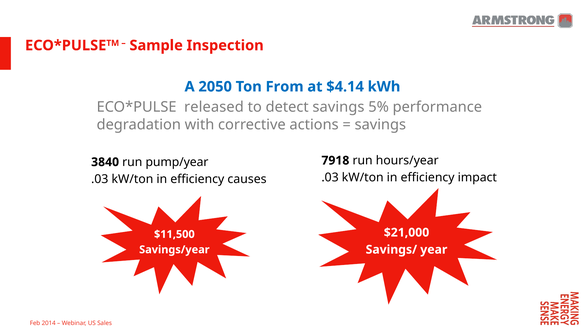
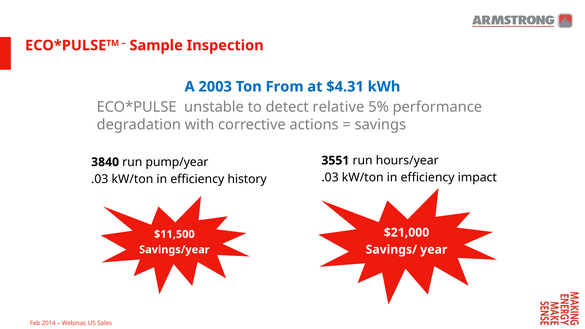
2050: 2050 -> 2003 (215, 87)
$4.14: $4.14 -> $4.31 (345, 87)
released: released -> unstable (214, 107)
detect savings: savings -> relative (338, 107)
7918: 7918 -> 3551 (335, 161)
causes: causes -> history (247, 179)
